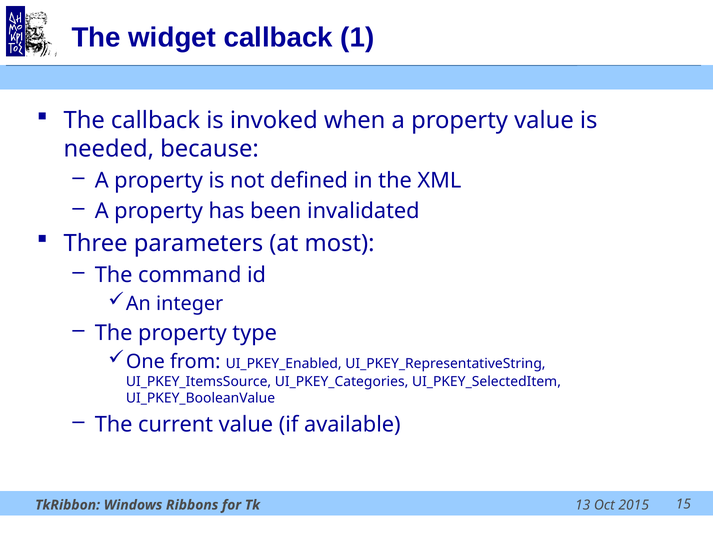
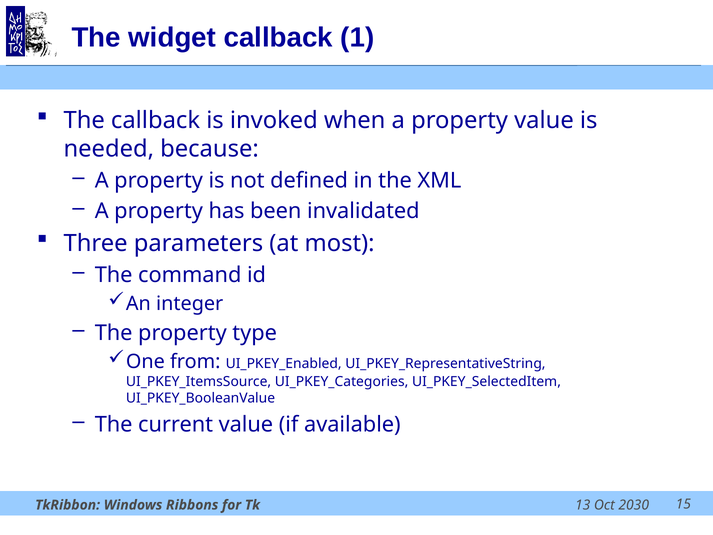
2015: 2015 -> 2030 (634, 505)
